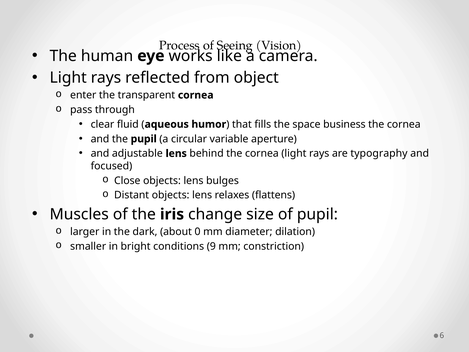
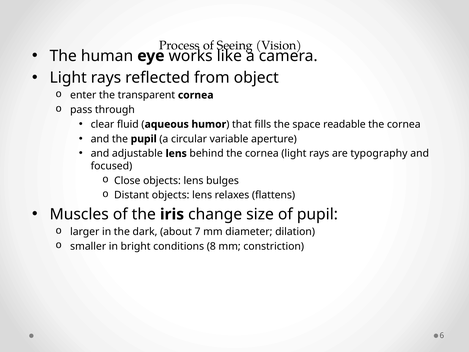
business: business -> readable (344, 124)
0: 0 -> 7 (198, 232)
9: 9 -> 8 (211, 246)
